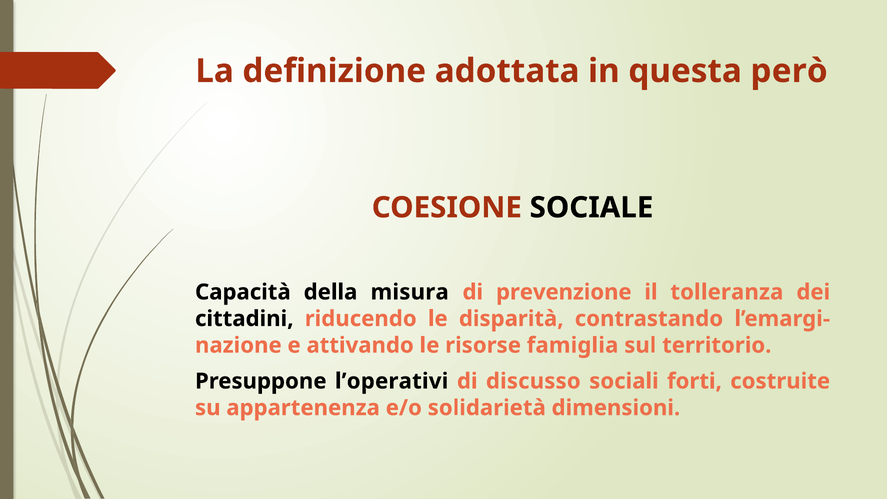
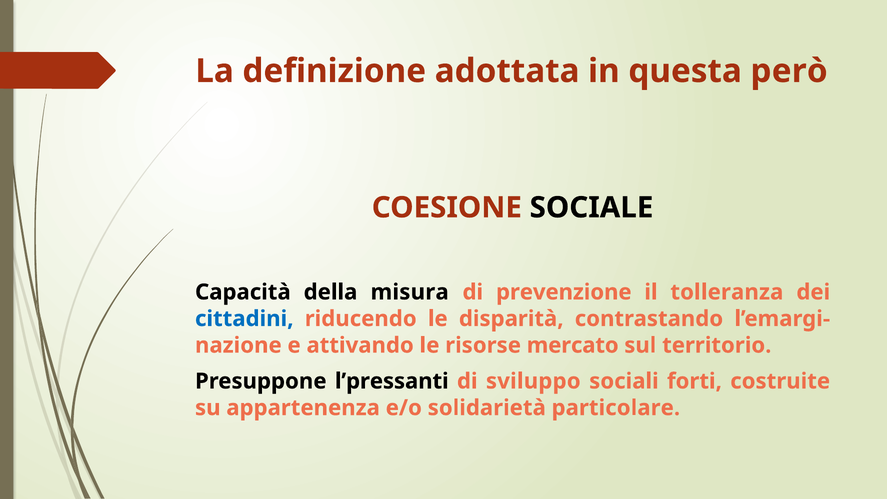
cittadini colour: black -> blue (244, 319)
famiglia: famiglia -> mercato (573, 345)
l’operativi: l’operativi -> l’pressanti (392, 381)
discusso: discusso -> sviluppo (533, 381)
dimensioni: dimensioni -> particolare (616, 408)
